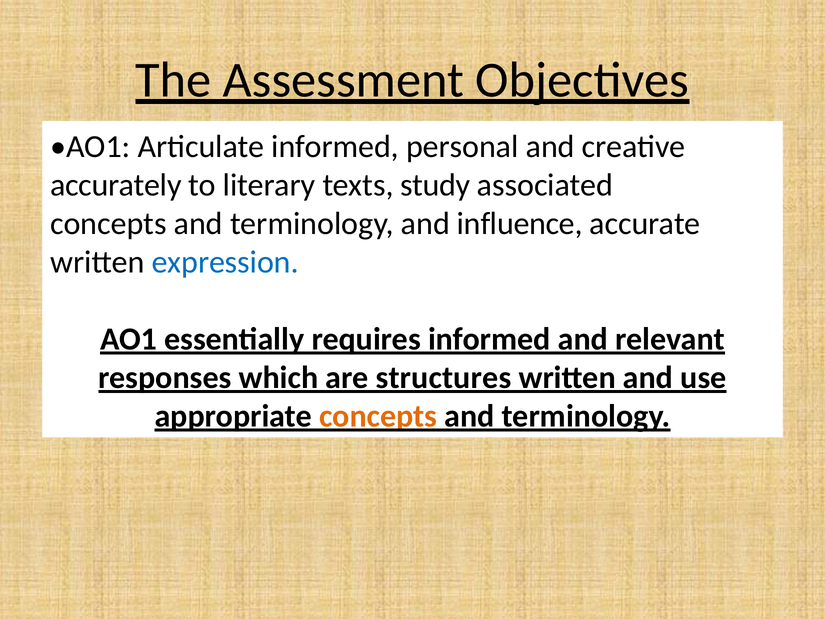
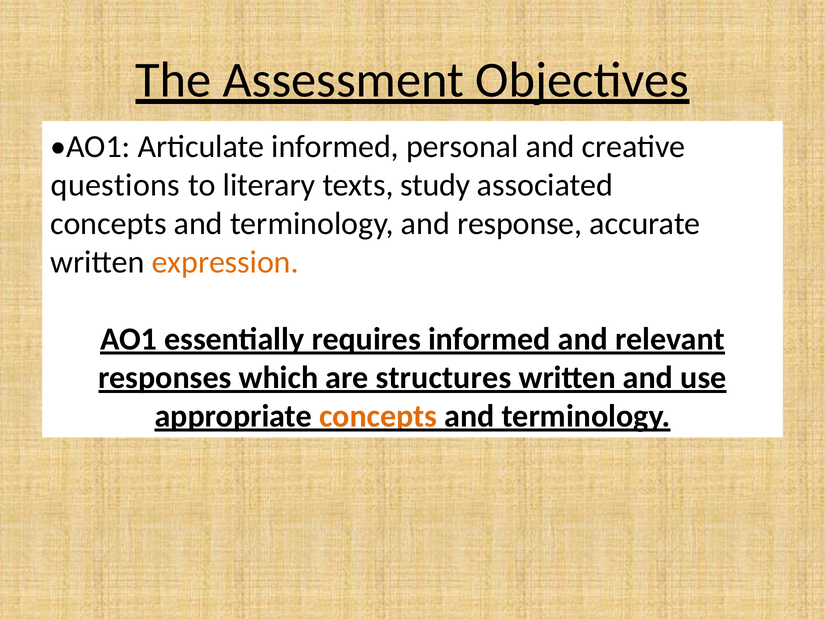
accurately: accurately -> questions (115, 185)
influence: influence -> response (520, 224)
expression colour: blue -> orange (225, 262)
